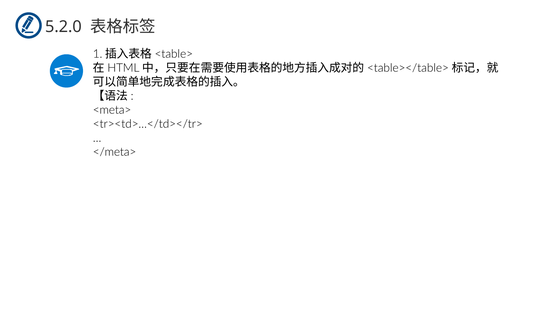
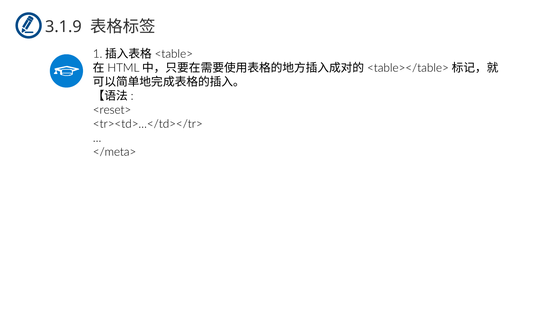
5.2.0: 5.2.0 -> 3.1.9 (64, 27)
<meta>: <meta> -> <reset> (112, 110)
